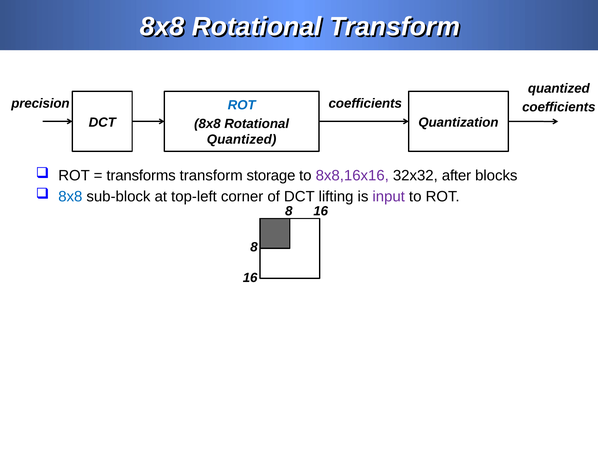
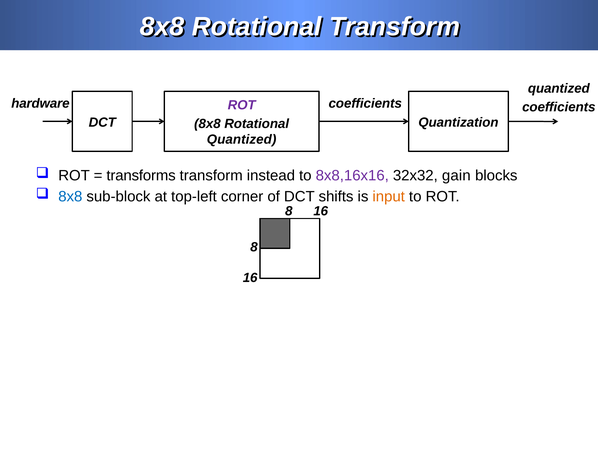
precision: precision -> hardware (40, 103)
ROT colour: blue -> purple (242, 105)
storage: storage -> instead (271, 175)
after: after -> gain (456, 175)
lifting: lifting -> shifts (336, 196)
input colour: purple -> orange (389, 196)
